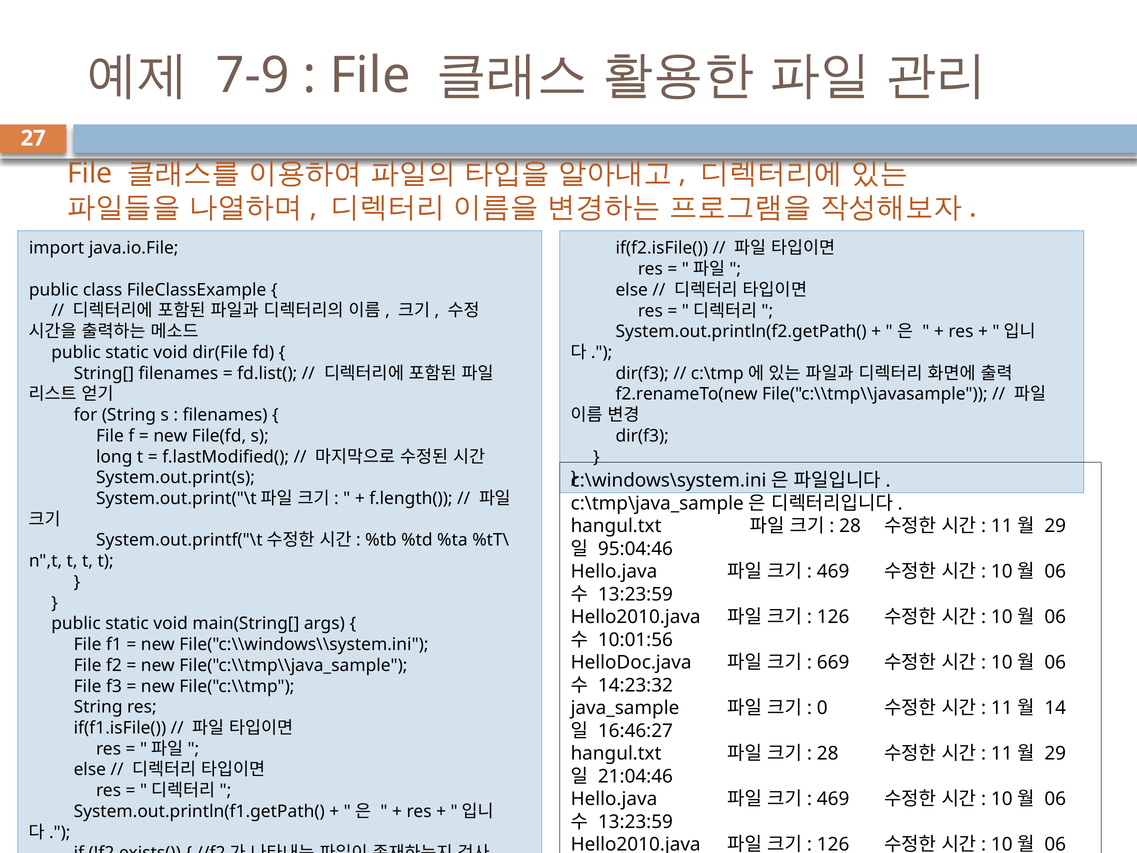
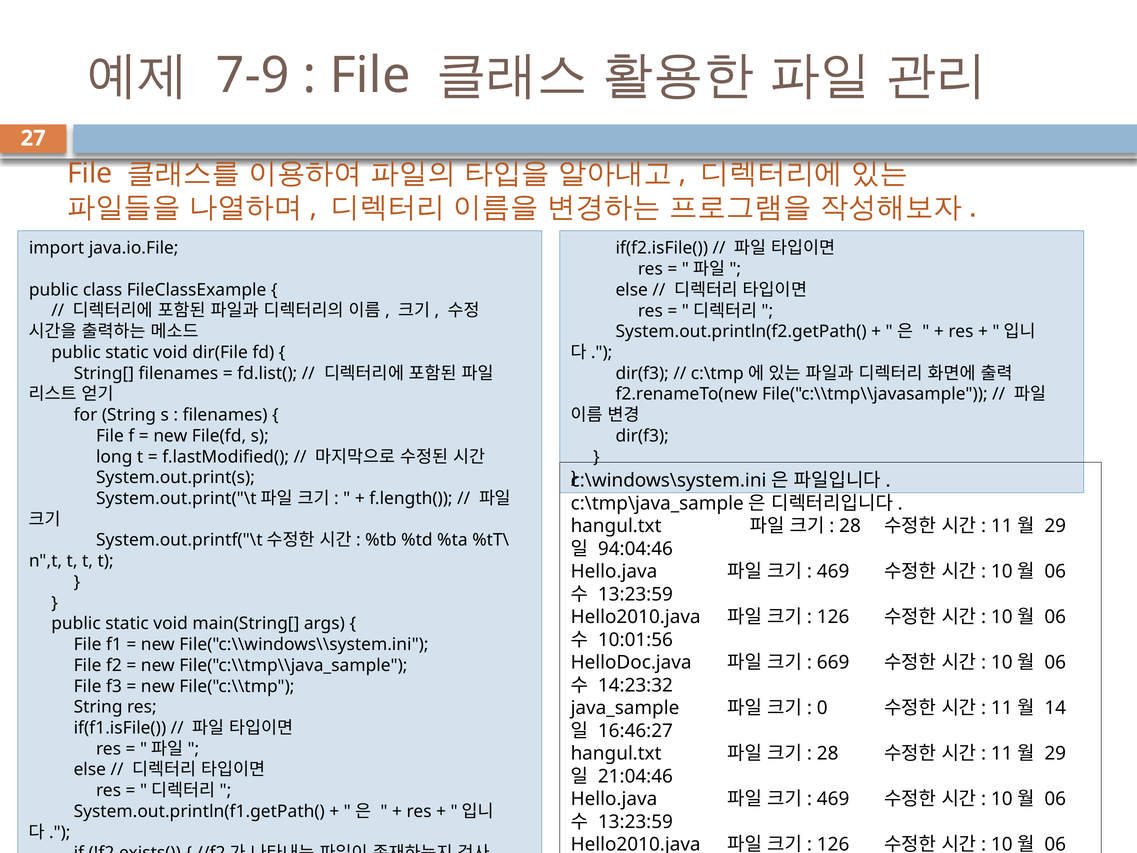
95:04:46: 95:04:46 -> 94:04:46 (635, 549)
